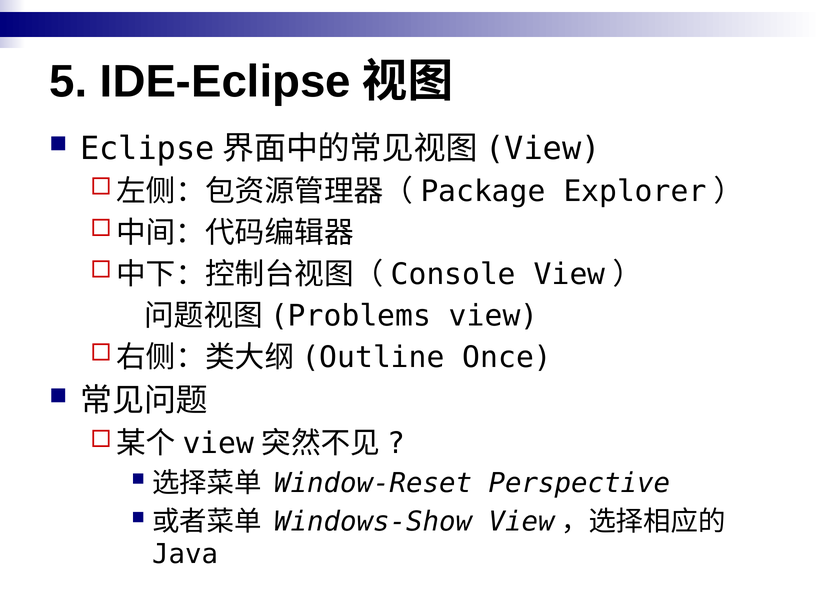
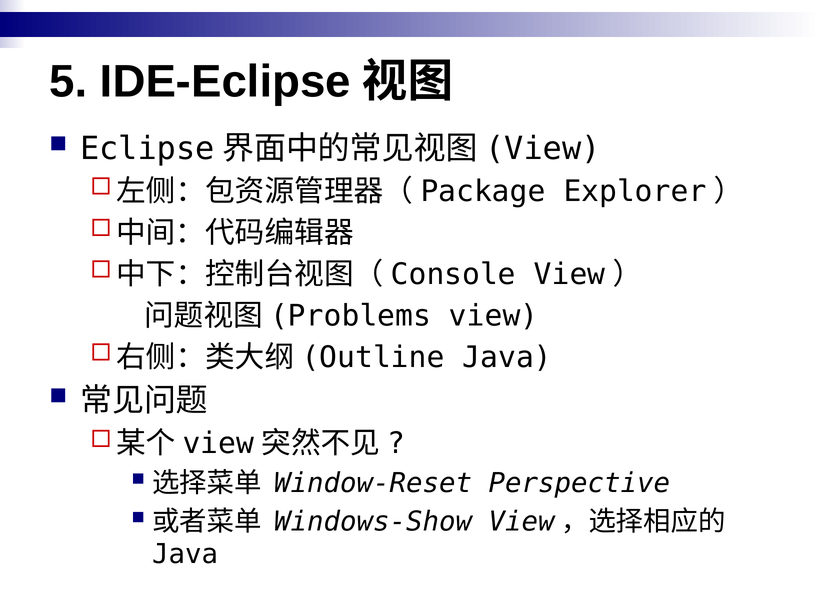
Once: Once -> Java (507, 358)
